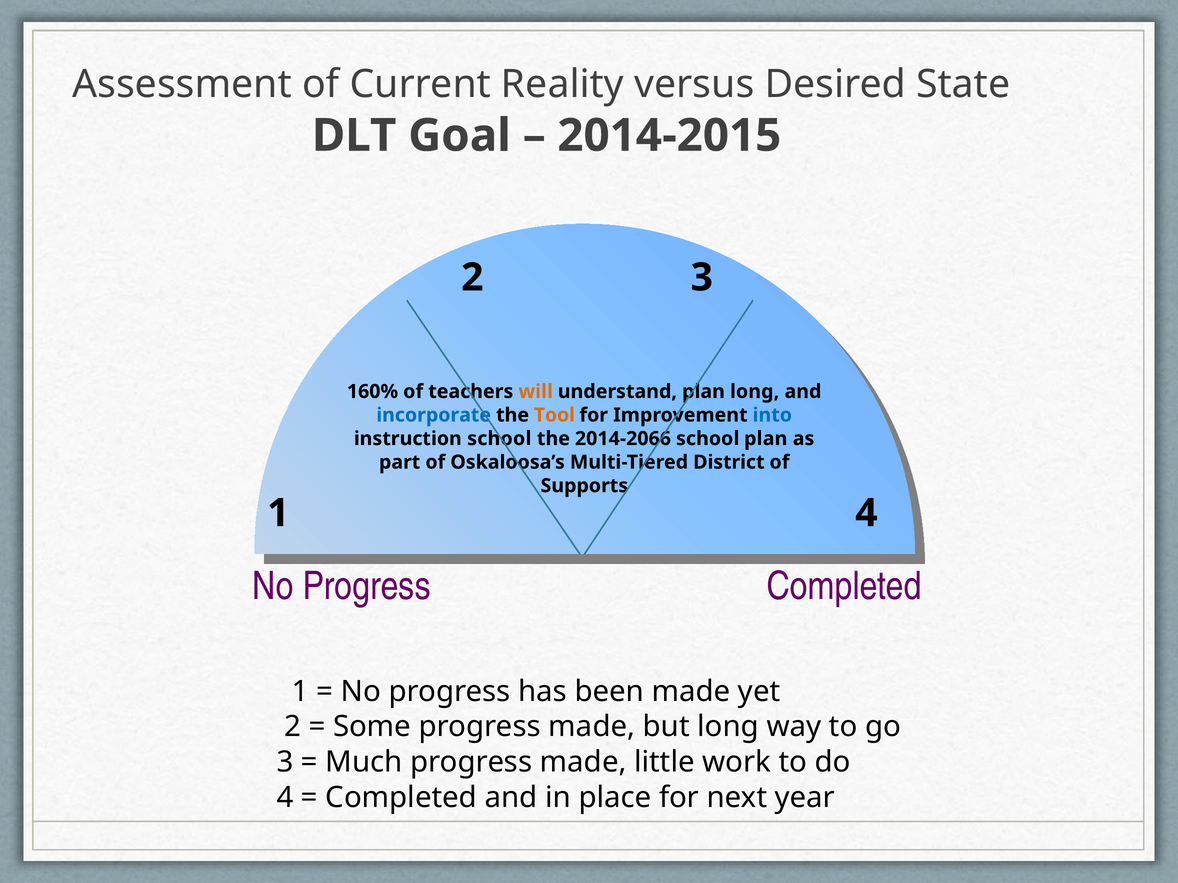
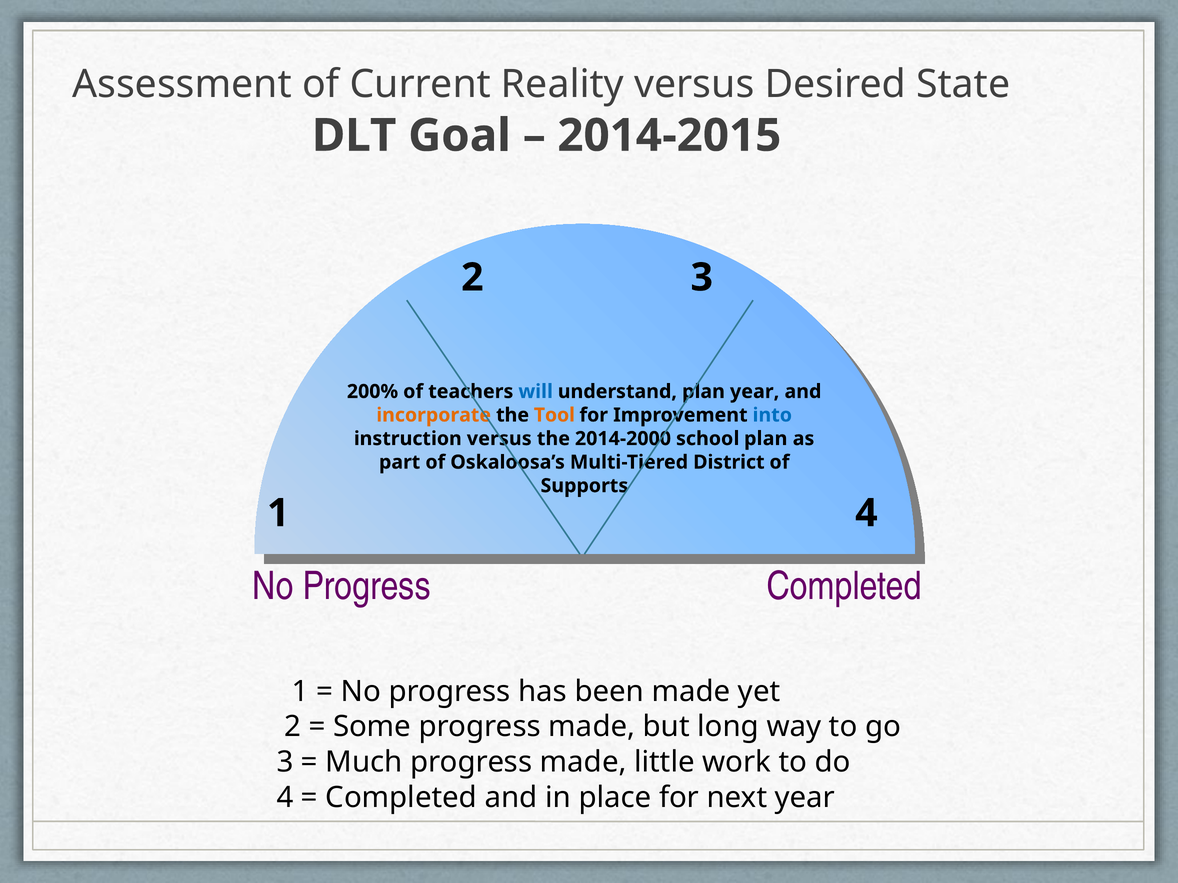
160%: 160% -> 200% (372, 392)
will colour: orange -> blue (536, 392)
plan long: long -> year (755, 392)
incorporate colour: blue -> orange (434, 415)
instruction school: school -> versus (499, 439)
2014-2066: 2014-2066 -> 2014-2000 (623, 439)
